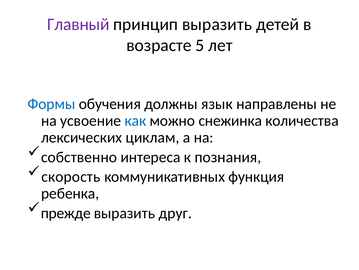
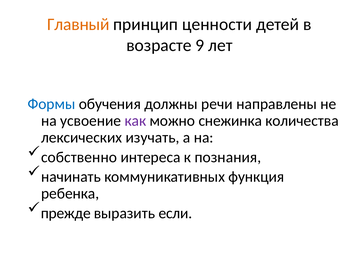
Главный colour: purple -> orange (78, 24)
принцип выразить: выразить -> ценности (217, 24)
5: 5 -> 9 (200, 45)
язык: язык -> речи (217, 104)
как colour: blue -> purple (135, 120)
циклам: циклам -> изучать (153, 137)
скорость: скорость -> начинать (71, 176)
друг: друг -> если (175, 213)
